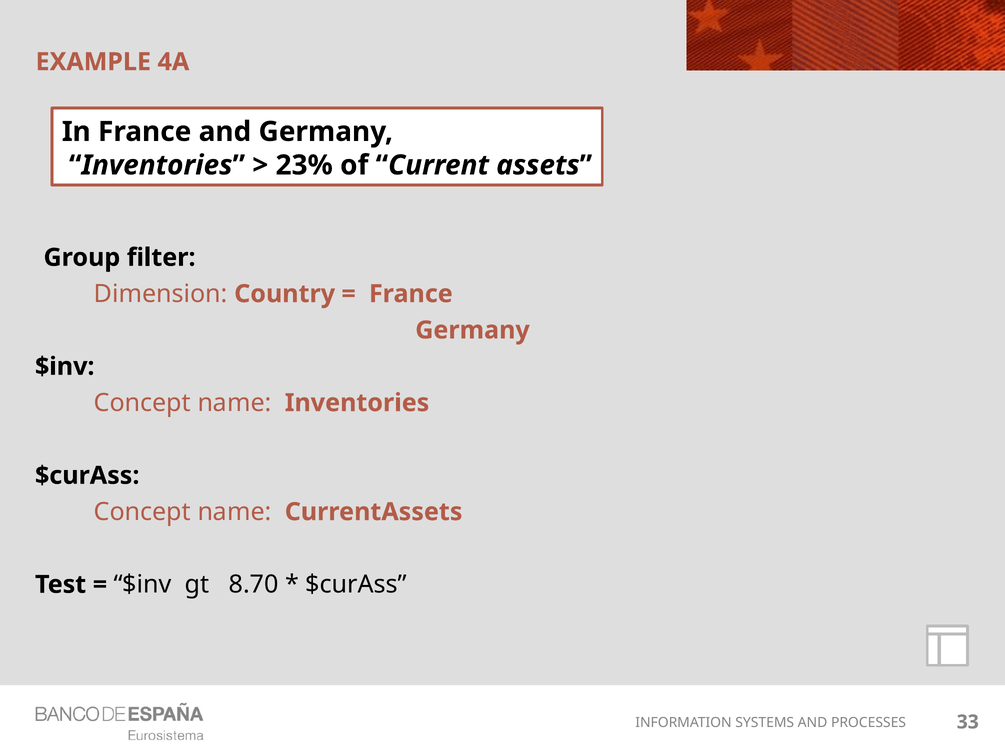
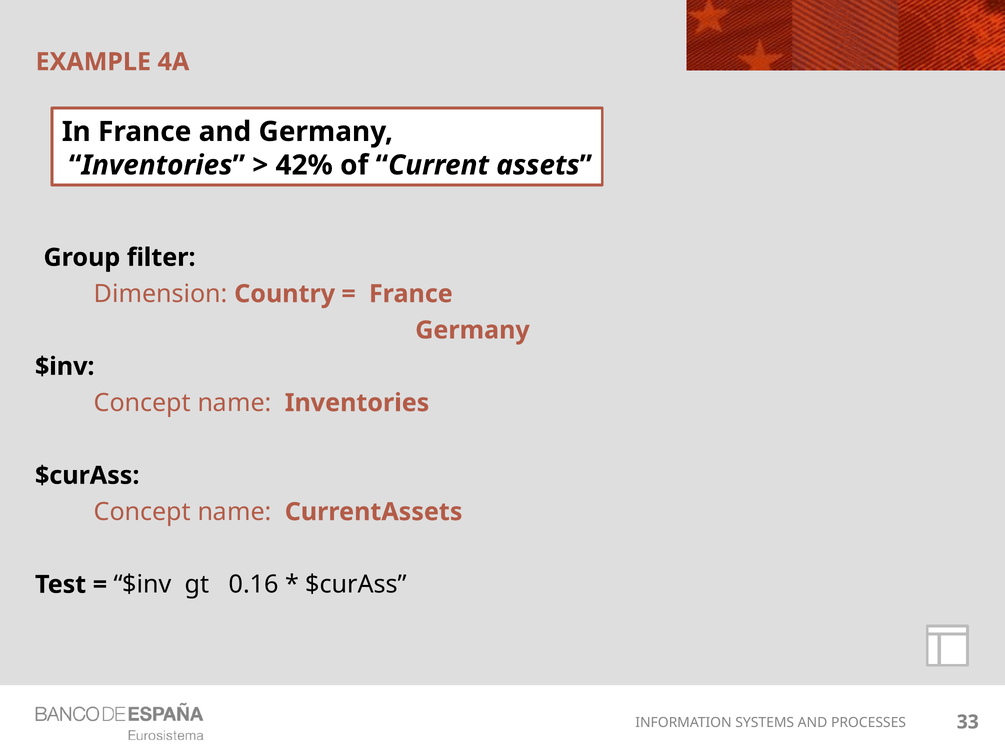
23%: 23% -> 42% (304, 165)
8.70: 8.70 -> 0.16 (254, 584)
